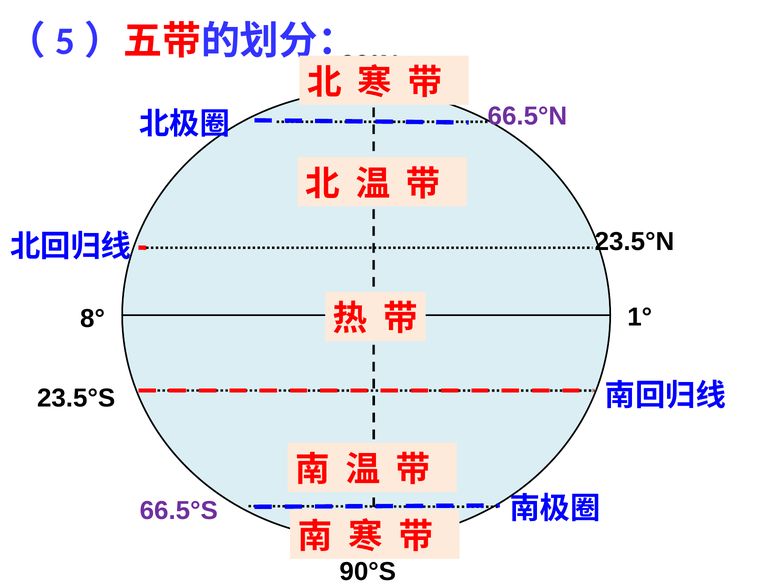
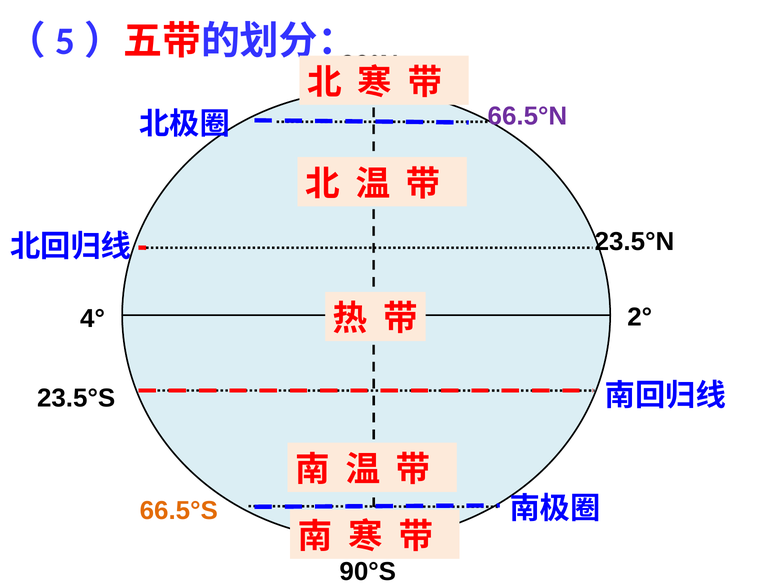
1°: 1° -> 2° (640, 317)
8°: 8° -> 4° (92, 319)
66.5°S colour: purple -> orange (179, 511)
